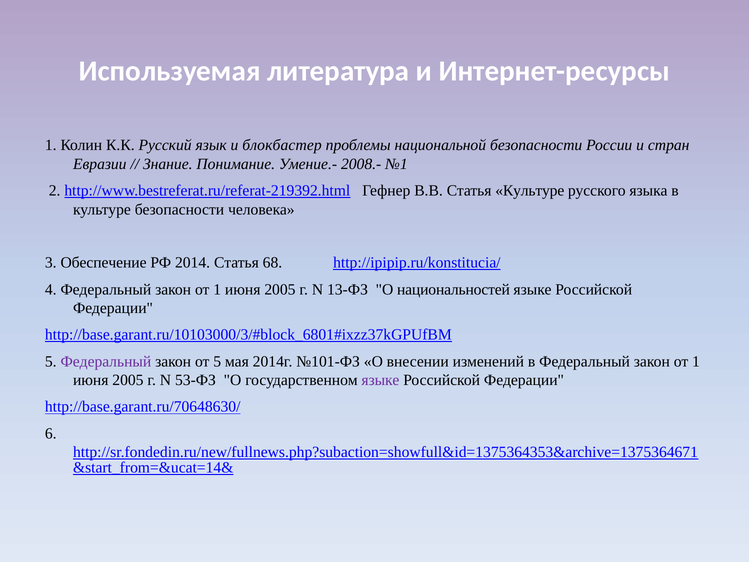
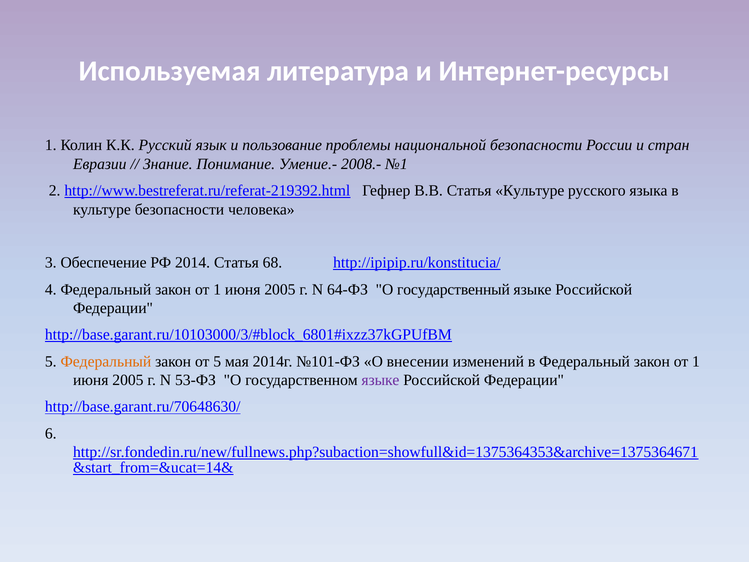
блокбастер: блокбастер -> пользование (282, 145)
13-ФЗ: 13-ФЗ -> 64-ФЗ (347, 289)
национальностей: национальностей -> государственный (453, 289)
Федеральный colour: purple -> orange (106, 361)
